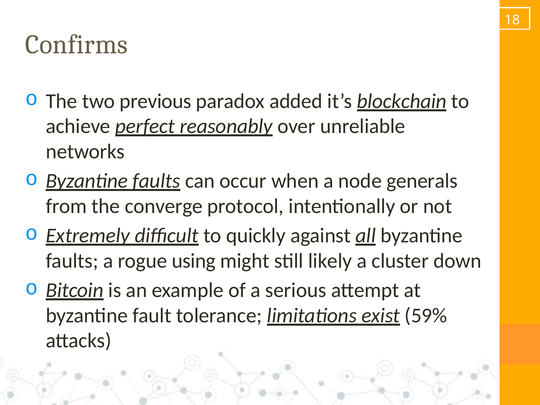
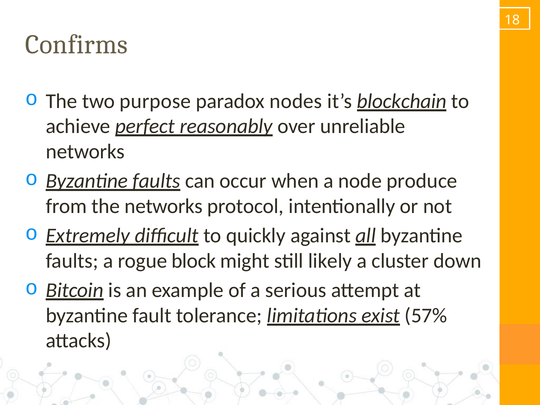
previous: previous -> purpose (155, 101)
added: added -> nodes (296, 101)
generals: generals -> produce (422, 181)
the converge: converge -> networks (164, 206)
using: using -> block (194, 261)
59%: 59% -> 57% (426, 315)
